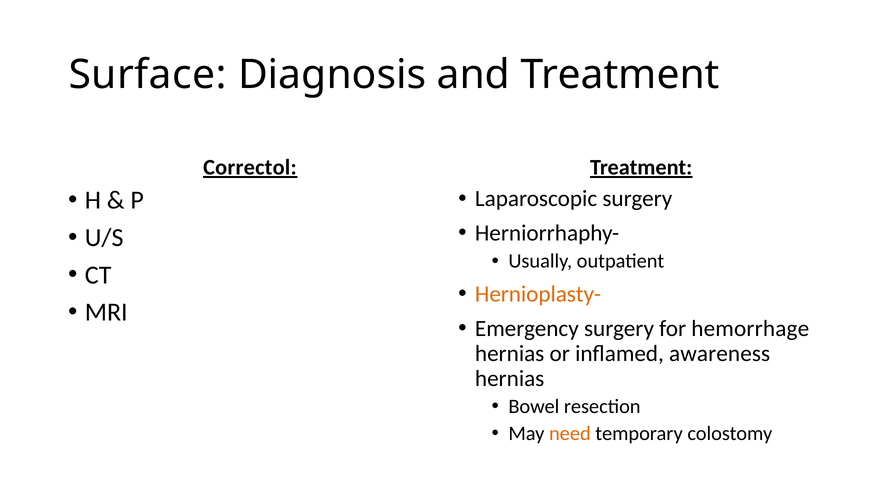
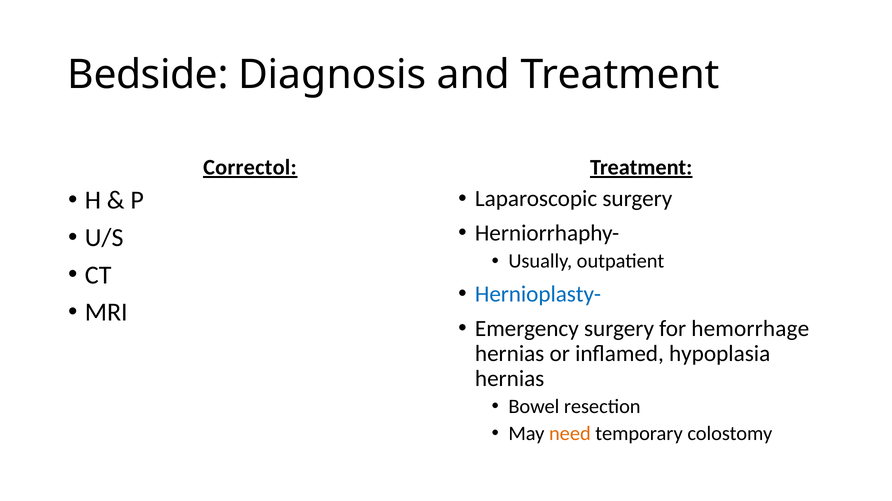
Surface: Surface -> Bedside (148, 75)
Hernioplasty- colour: orange -> blue (538, 294)
awareness: awareness -> hypoplasia (720, 354)
